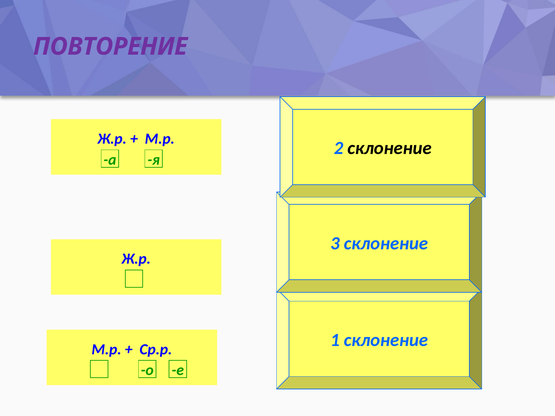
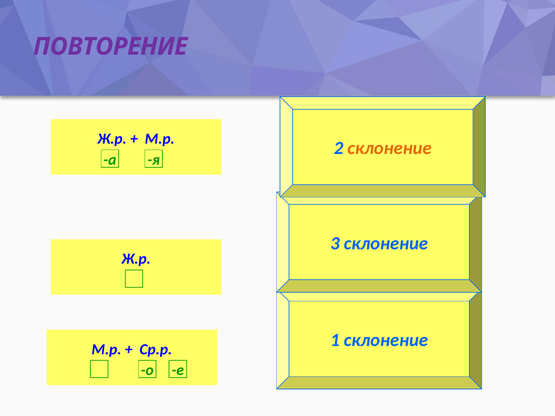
склонение colour: black -> orange (389, 148)
